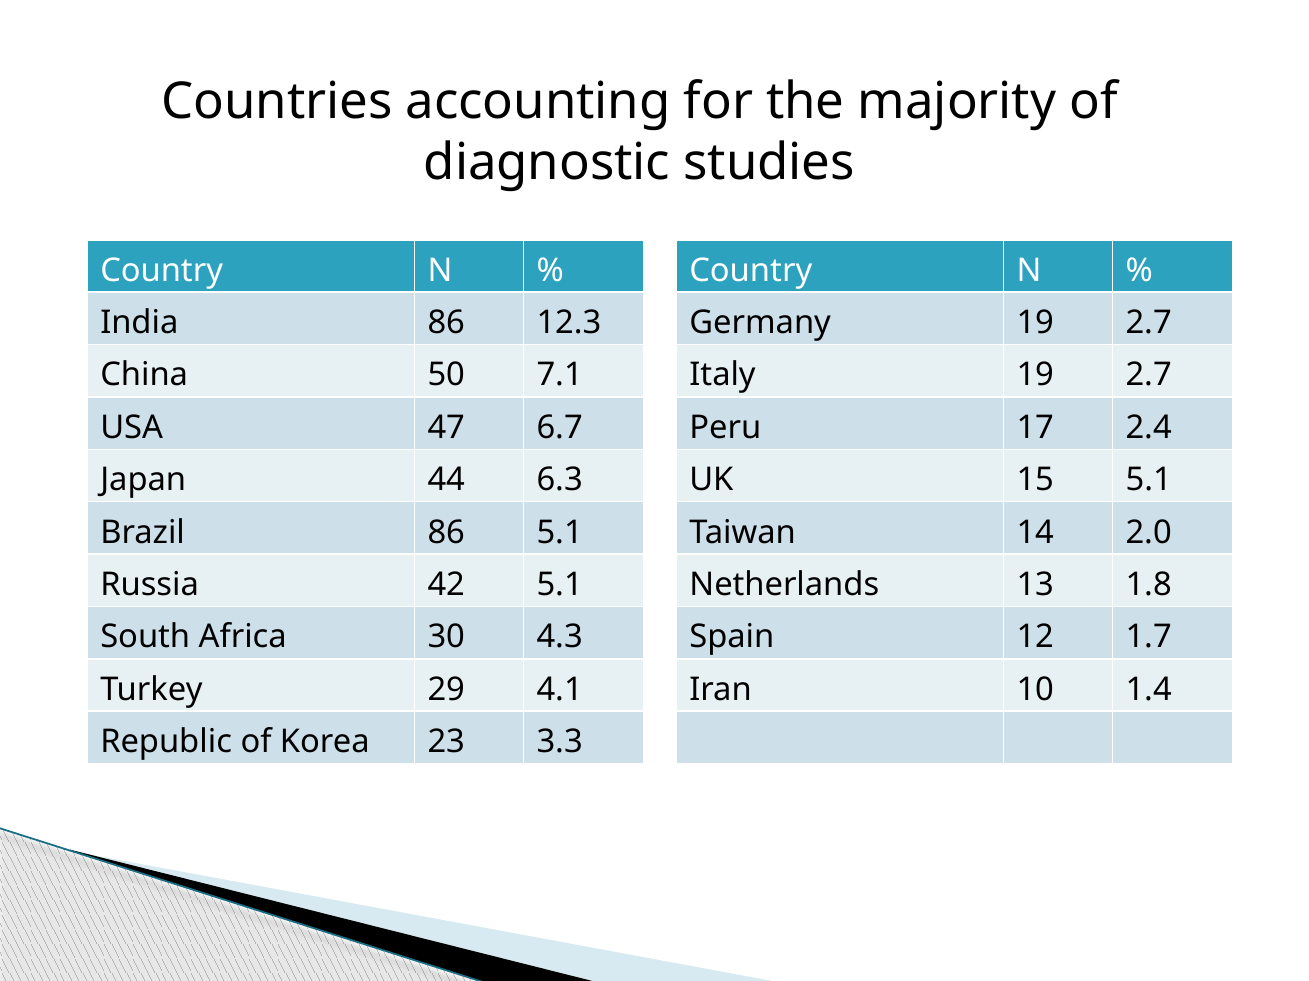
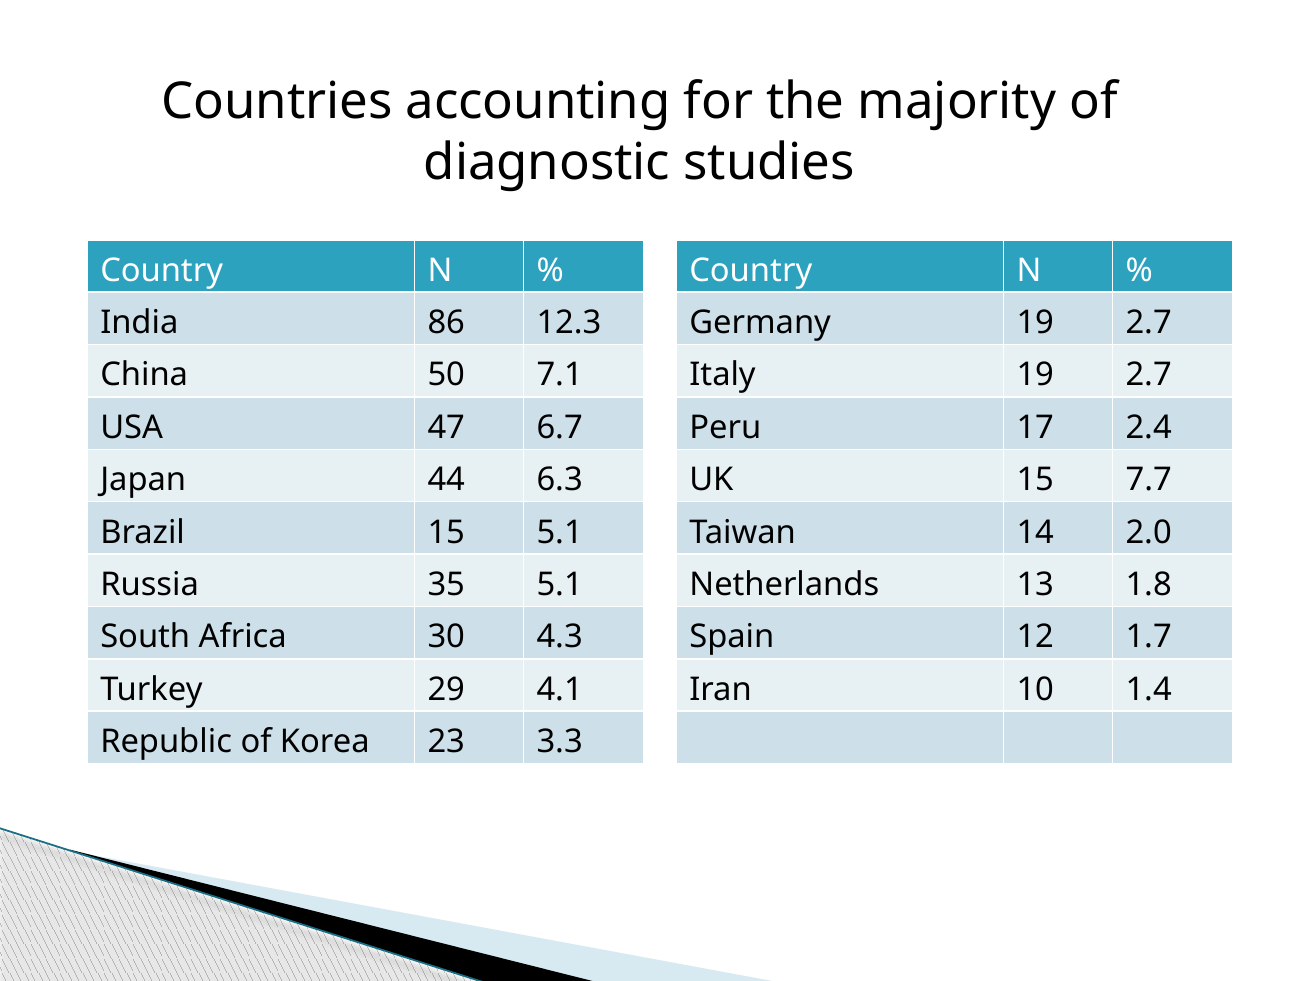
15 5.1: 5.1 -> 7.7 (1149, 480)
Brazil 86: 86 -> 15 (446, 533)
42: 42 -> 35 (446, 585)
